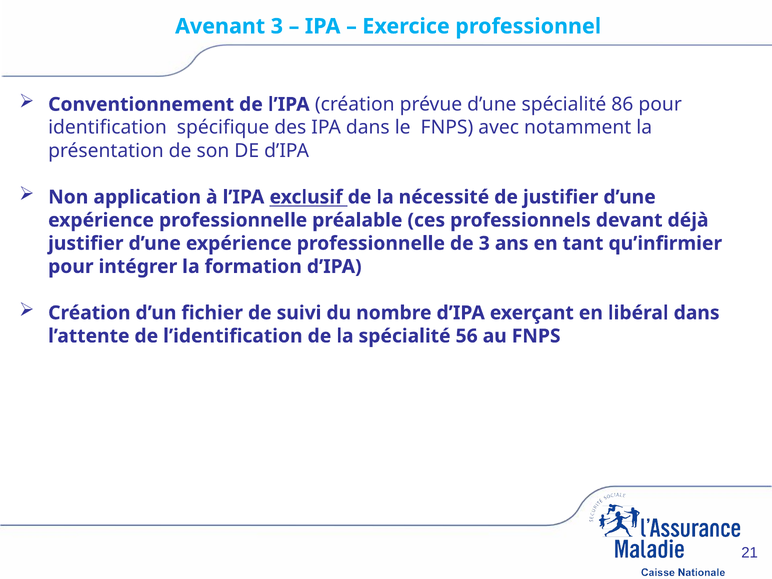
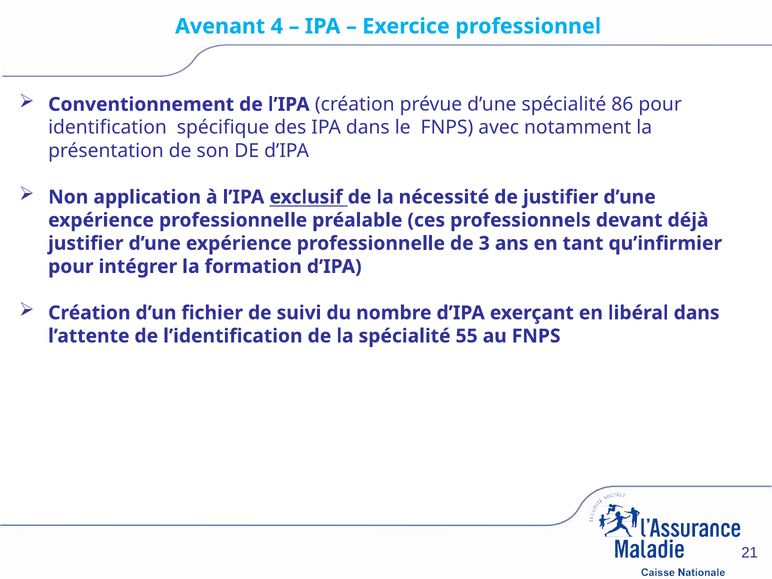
Avenant 3: 3 -> 4 (277, 26)
56: 56 -> 55 (467, 336)
